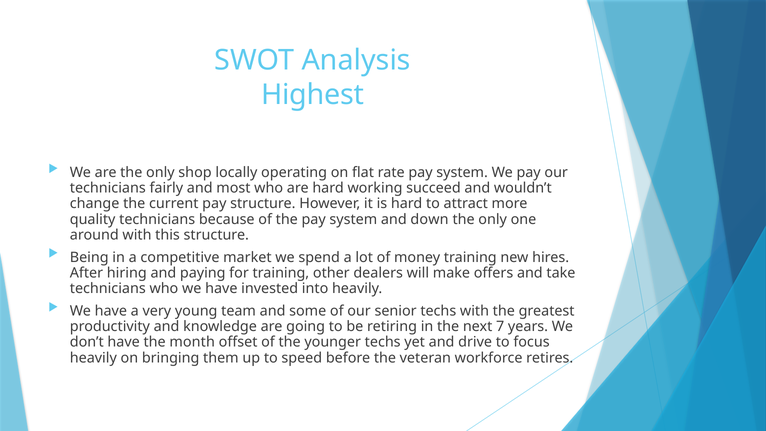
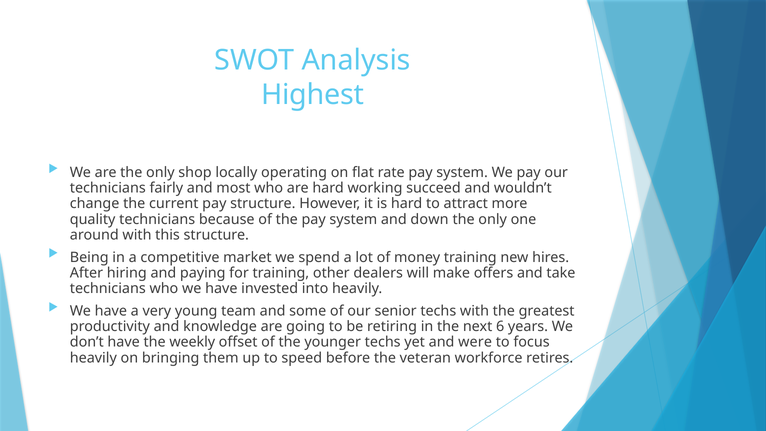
7: 7 -> 6 (500, 327)
month: month -> weekly (192, 342)
drive: drive -> were (475, 342)
